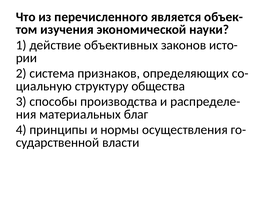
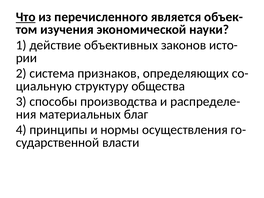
Что underline: none -> present (26, 17)
